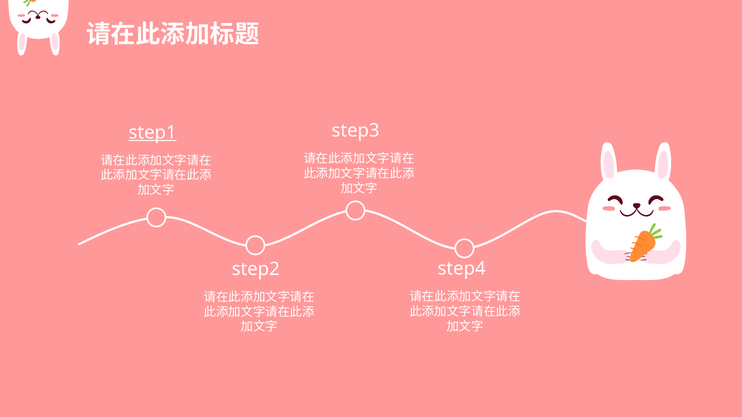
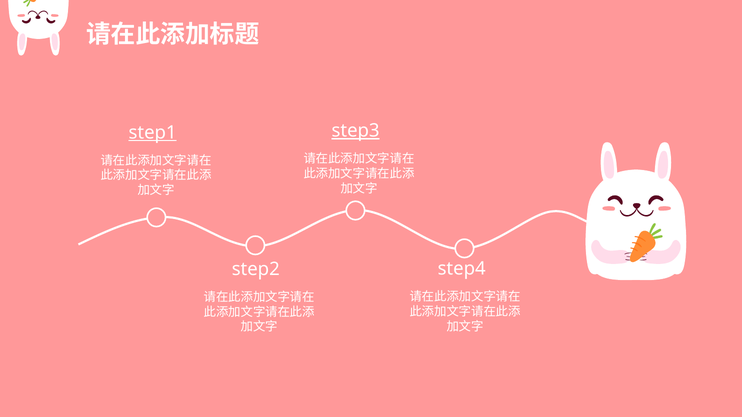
step3 underline: none -> present (356, 131)
